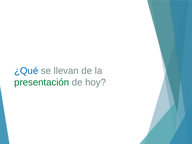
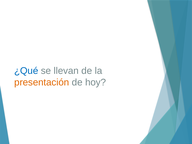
presentación colour: green -> orange (42, 82)
